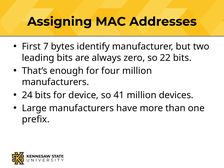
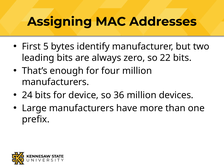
7: 7 -> 5 (46, 47)
41: 41 -> 36 (119, 95)
